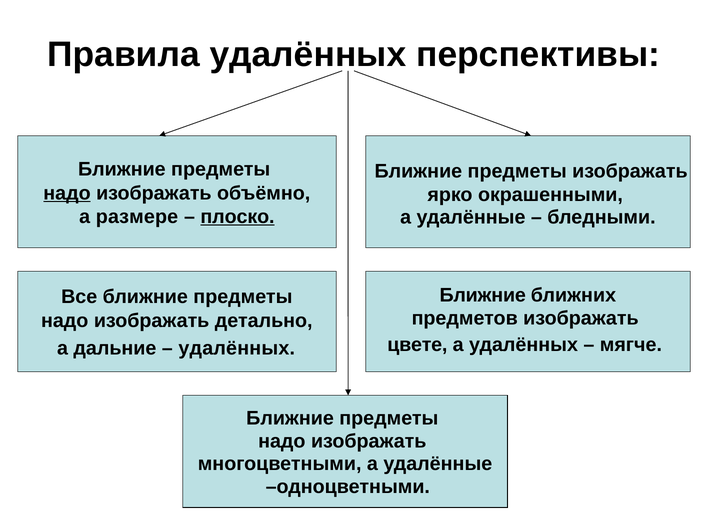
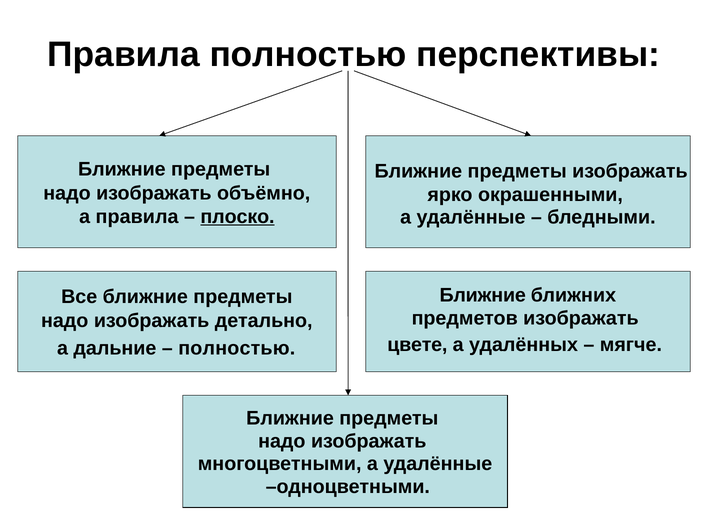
Правила удалённых: удалённых -> полностью (308, 54)
надо underline: present -> none (67, 193)
а размере: размере -> правила (137, 217)
удалённых: удалённых -> полностью (237, 348)
